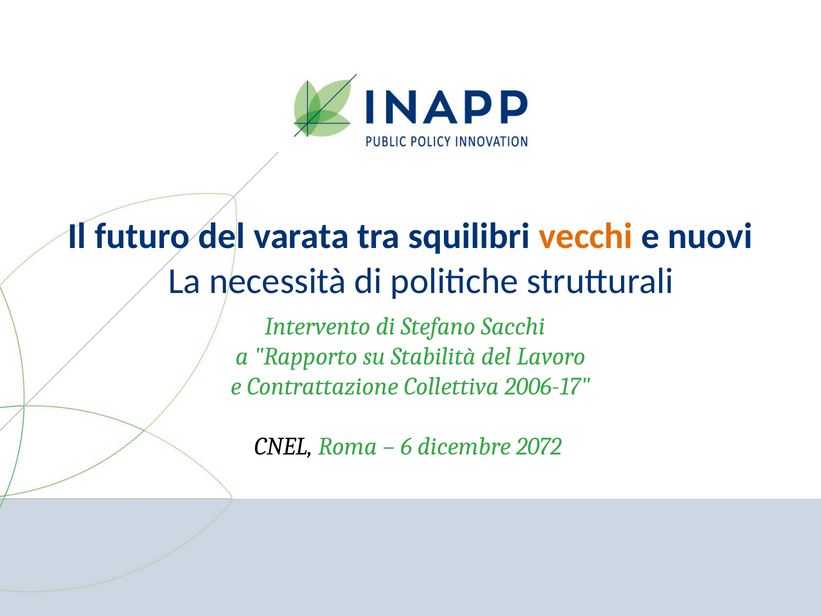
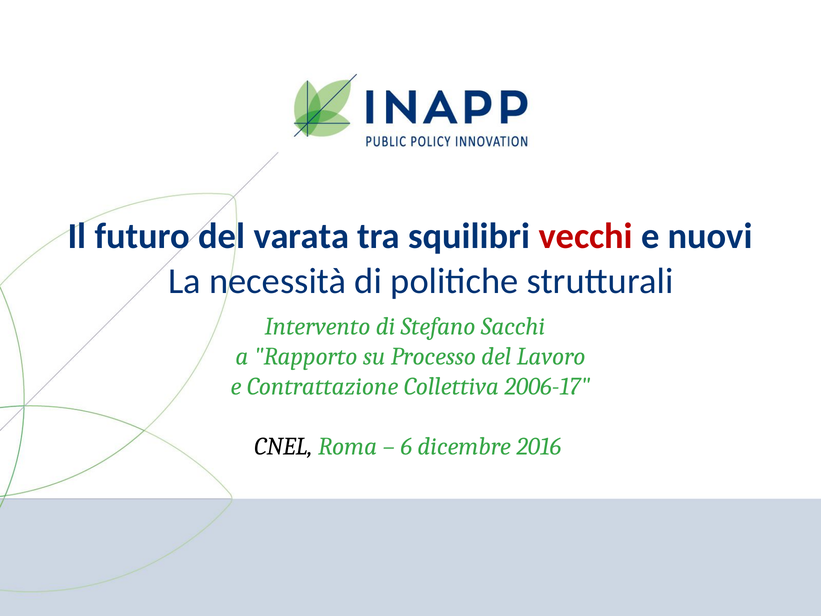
vecchi colour: orange -> red (586, 236)
Stabilità: Stabilità -> Processo (433, 356)
2072: 2072 -> 2016 (539, 446)
